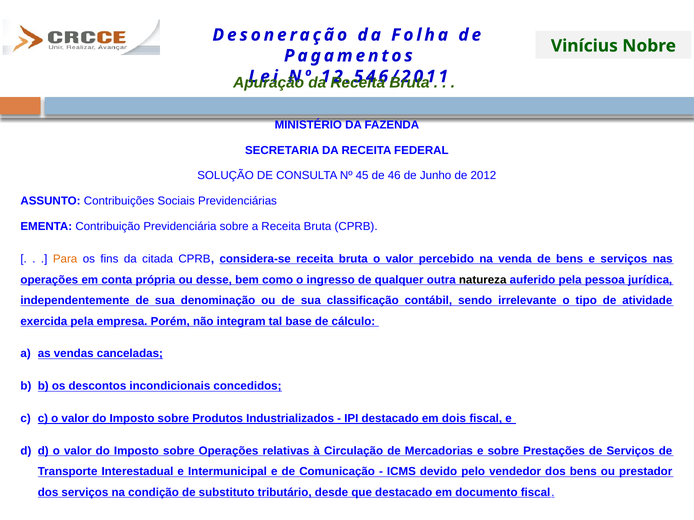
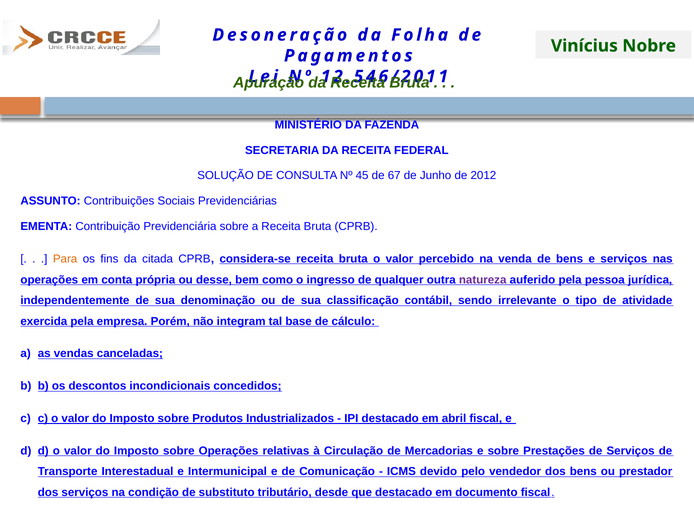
46: 46 -> 67 (394, 176)
natureza colour: black -> purple (483, 280)
dois: dois -> abril (454, 419)
